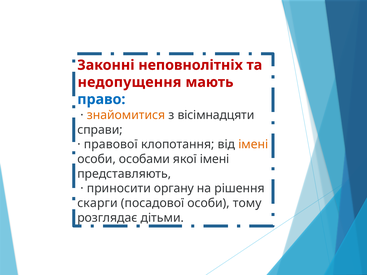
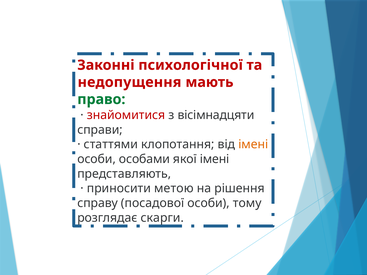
неповнолітніх: неповнолітніх -> психологічної (191, 65)
право colour: blue -> green (101, 99)
знайомитися colour: orange -> red (126, 115)
правової: правової -> статтями (111, 145)
органу: органу -> метою (174, 189)
скарги: скарги -> справу (98, 203)
дітьми: дітьми -> скарги (162, 218)
